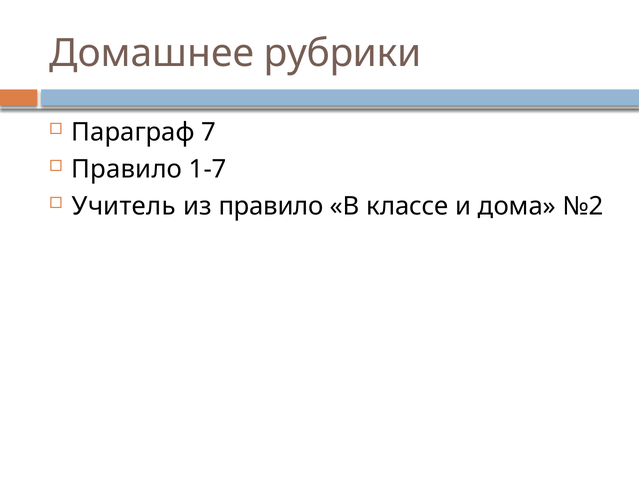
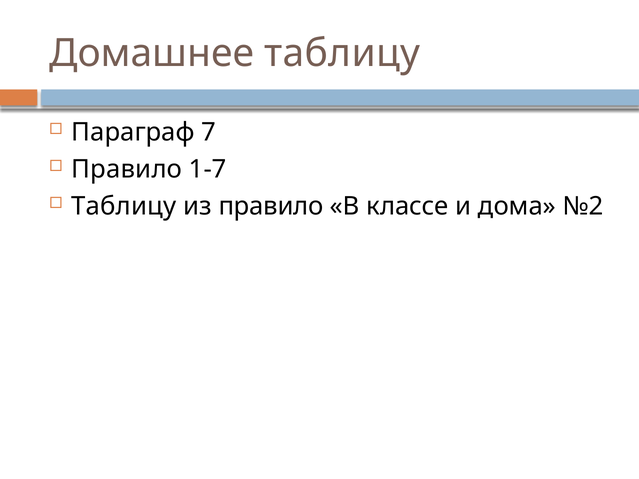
Домашнее рубрики: рубрики -> таблицу (342, 53)
Учитель: Учитель -> Таблицу (124, 206)
